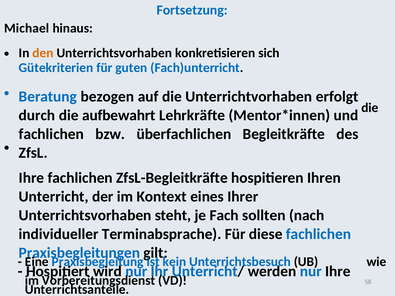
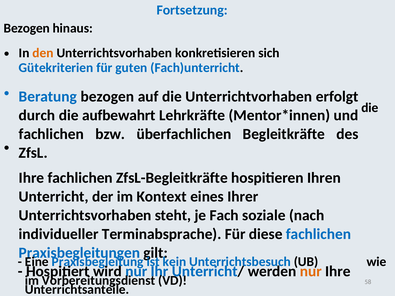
Michael: Michael -> Bezogen (27, 28)
sollten: sollten -> soziale (264, 215)
nur colour: blue -> orange (311, 272)
